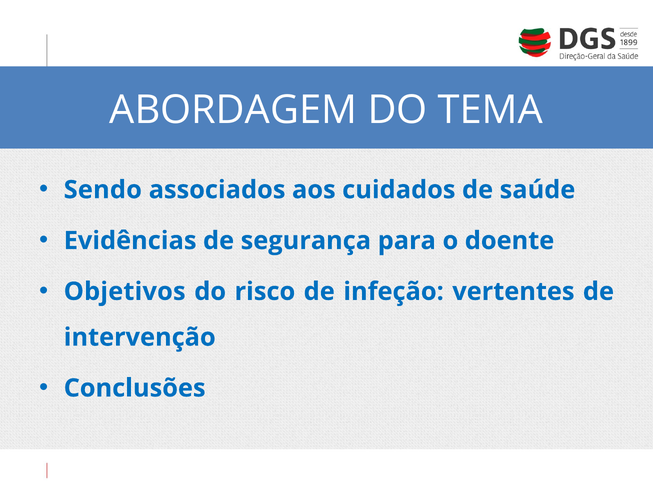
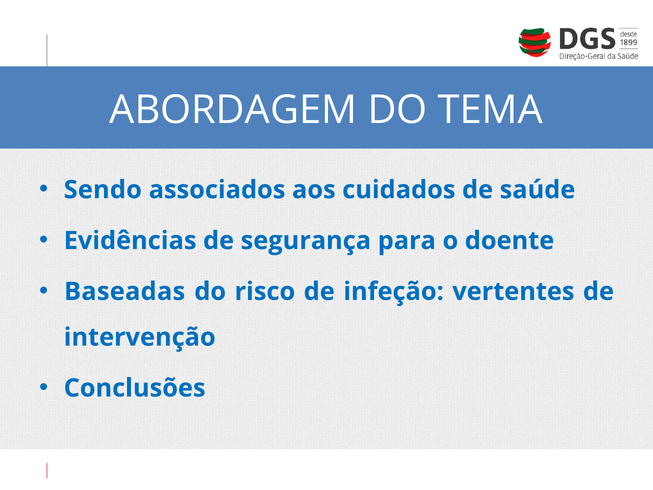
Objetivos: Objetivos -> Baseadas (125, 291)
